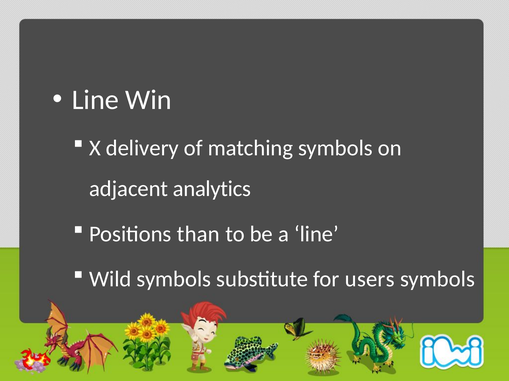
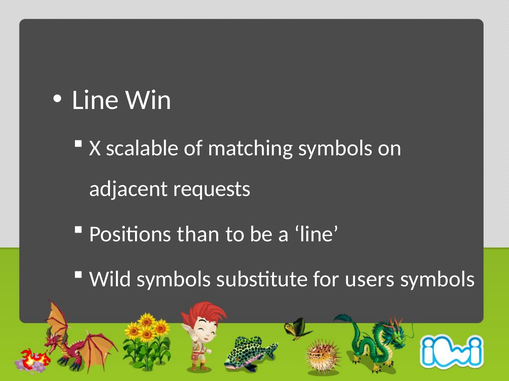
delivery: delivery -> scalable (142, 148)
analytics: analytics -> requests (212, 189)
